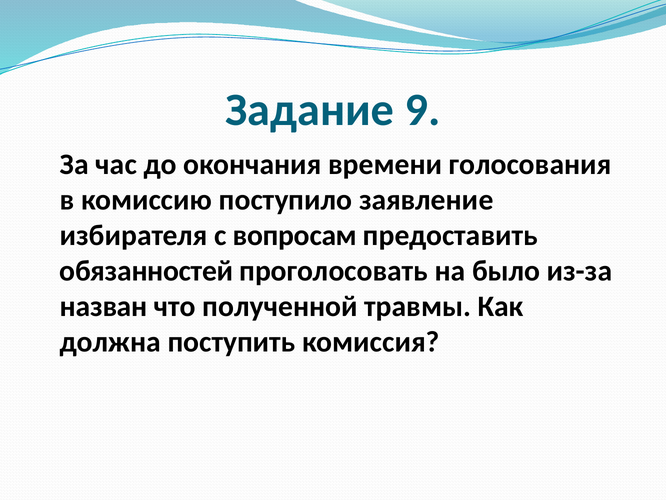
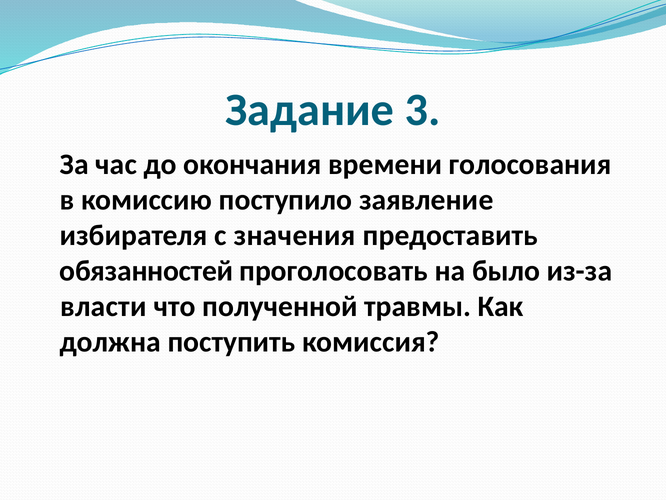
9: 9 -> 3 (423, 110)
вопросам: вопросам -> значения (295, 235)
назван: назван -> власти (103, 306)
